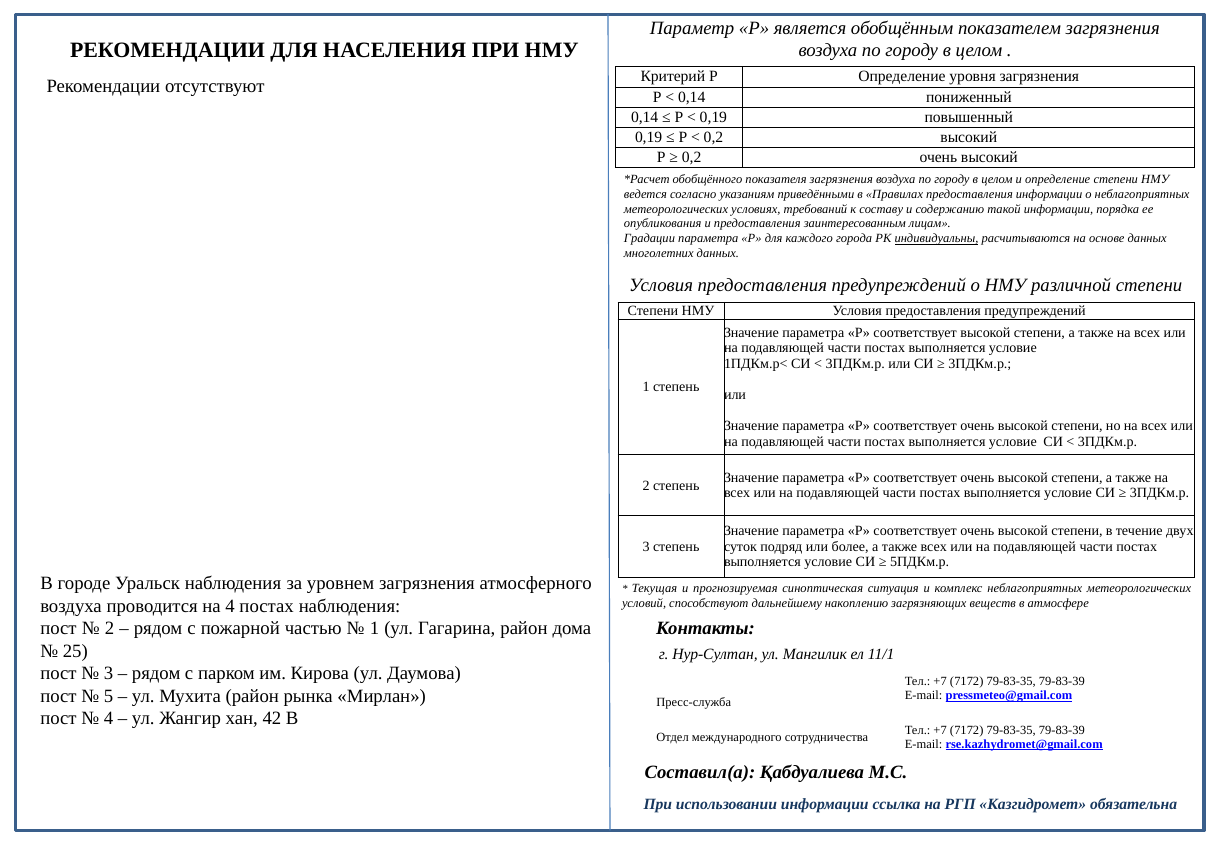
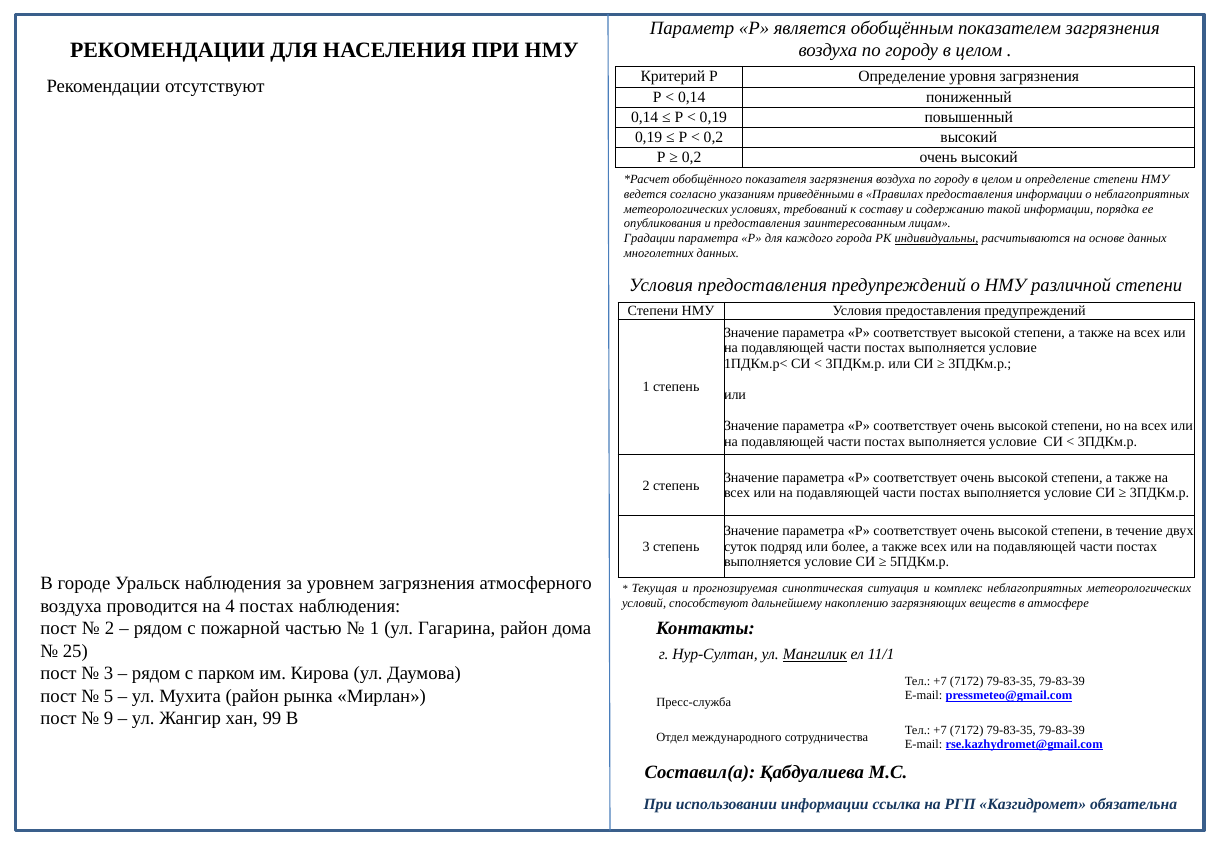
Мангилик underline: none -> present (815, 654)
4: 4 -> 9 (109, 718)
42: 42 -> 99 (272, 718)
